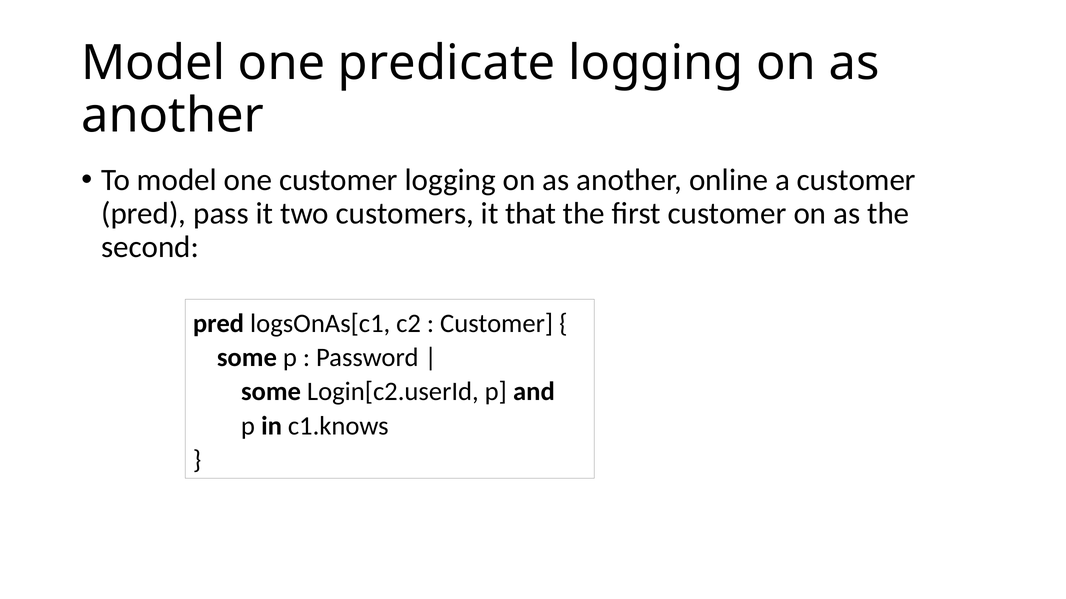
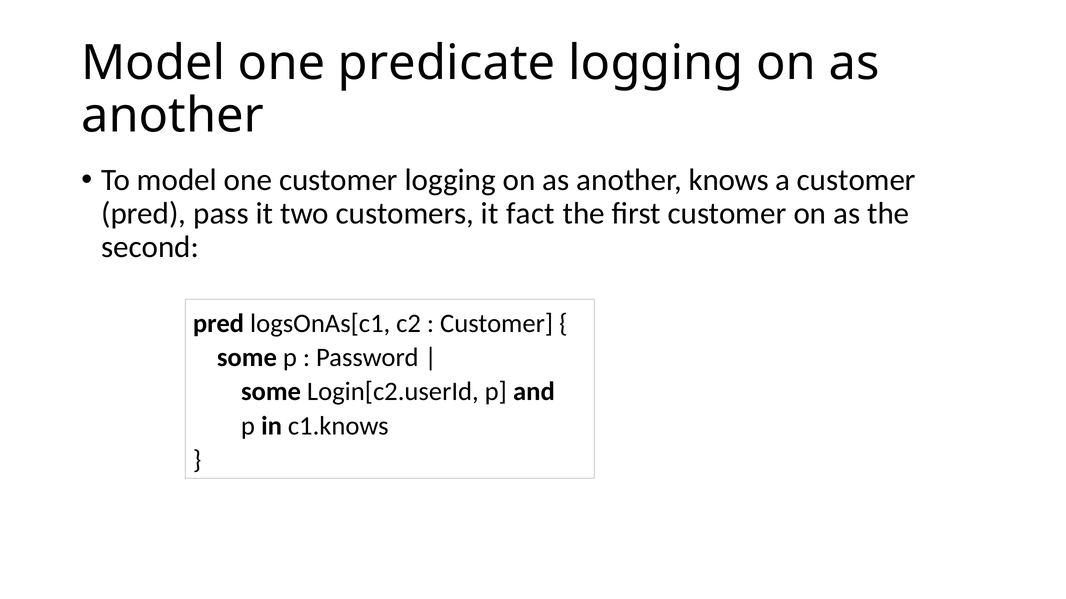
online: online -> knows (729, 180)
that: that -> fact (530, 214)
